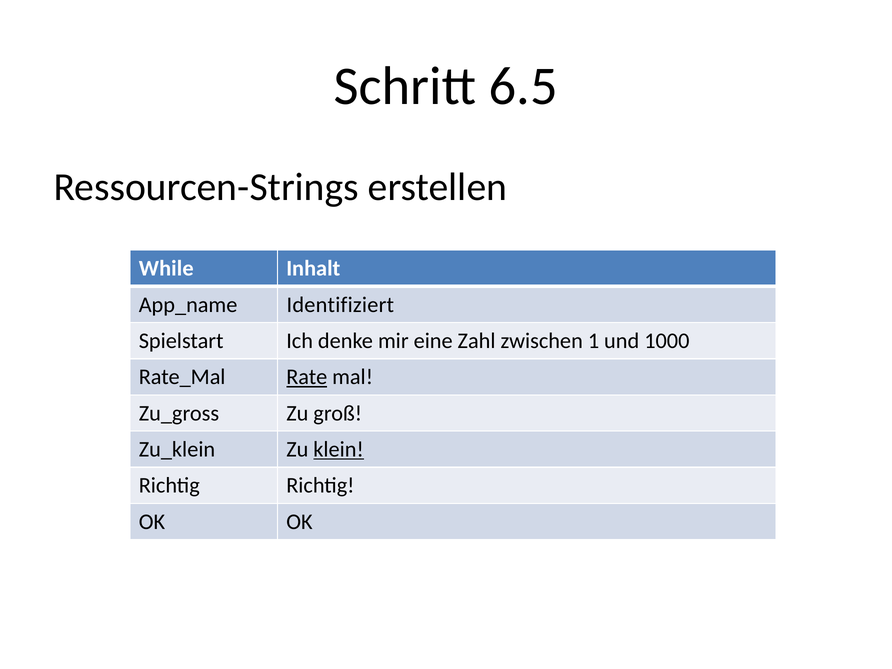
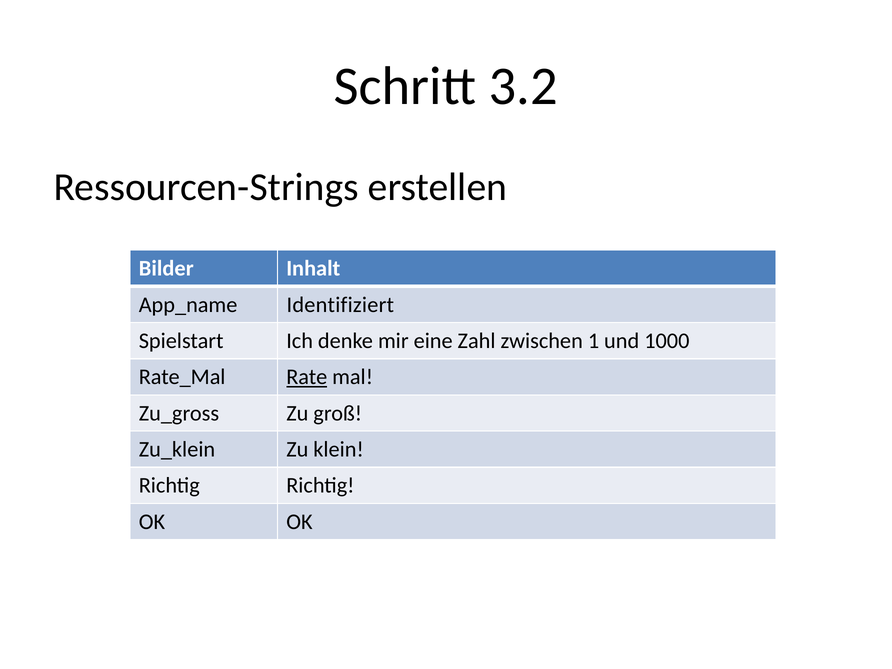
6.5: 6.5 -> 3.2 (523, 86)
While: While -> Bilder (166, 269)
klein underline: present -> none (339, 449)
